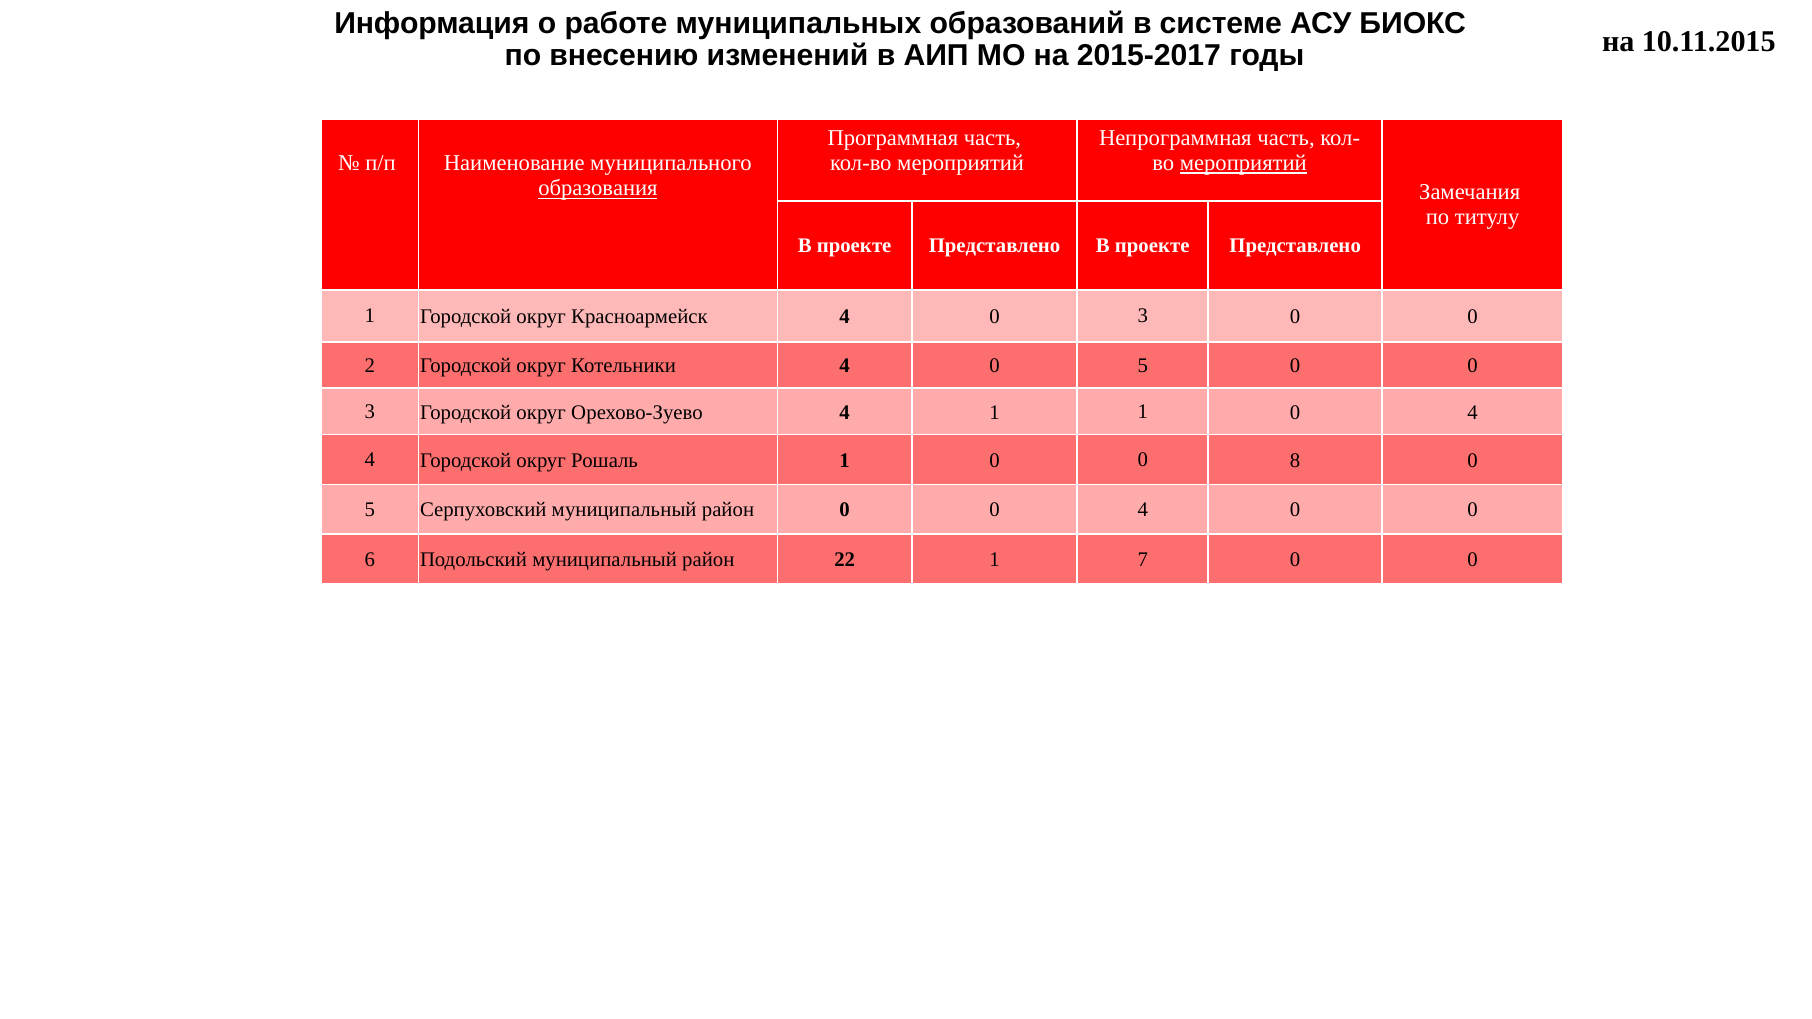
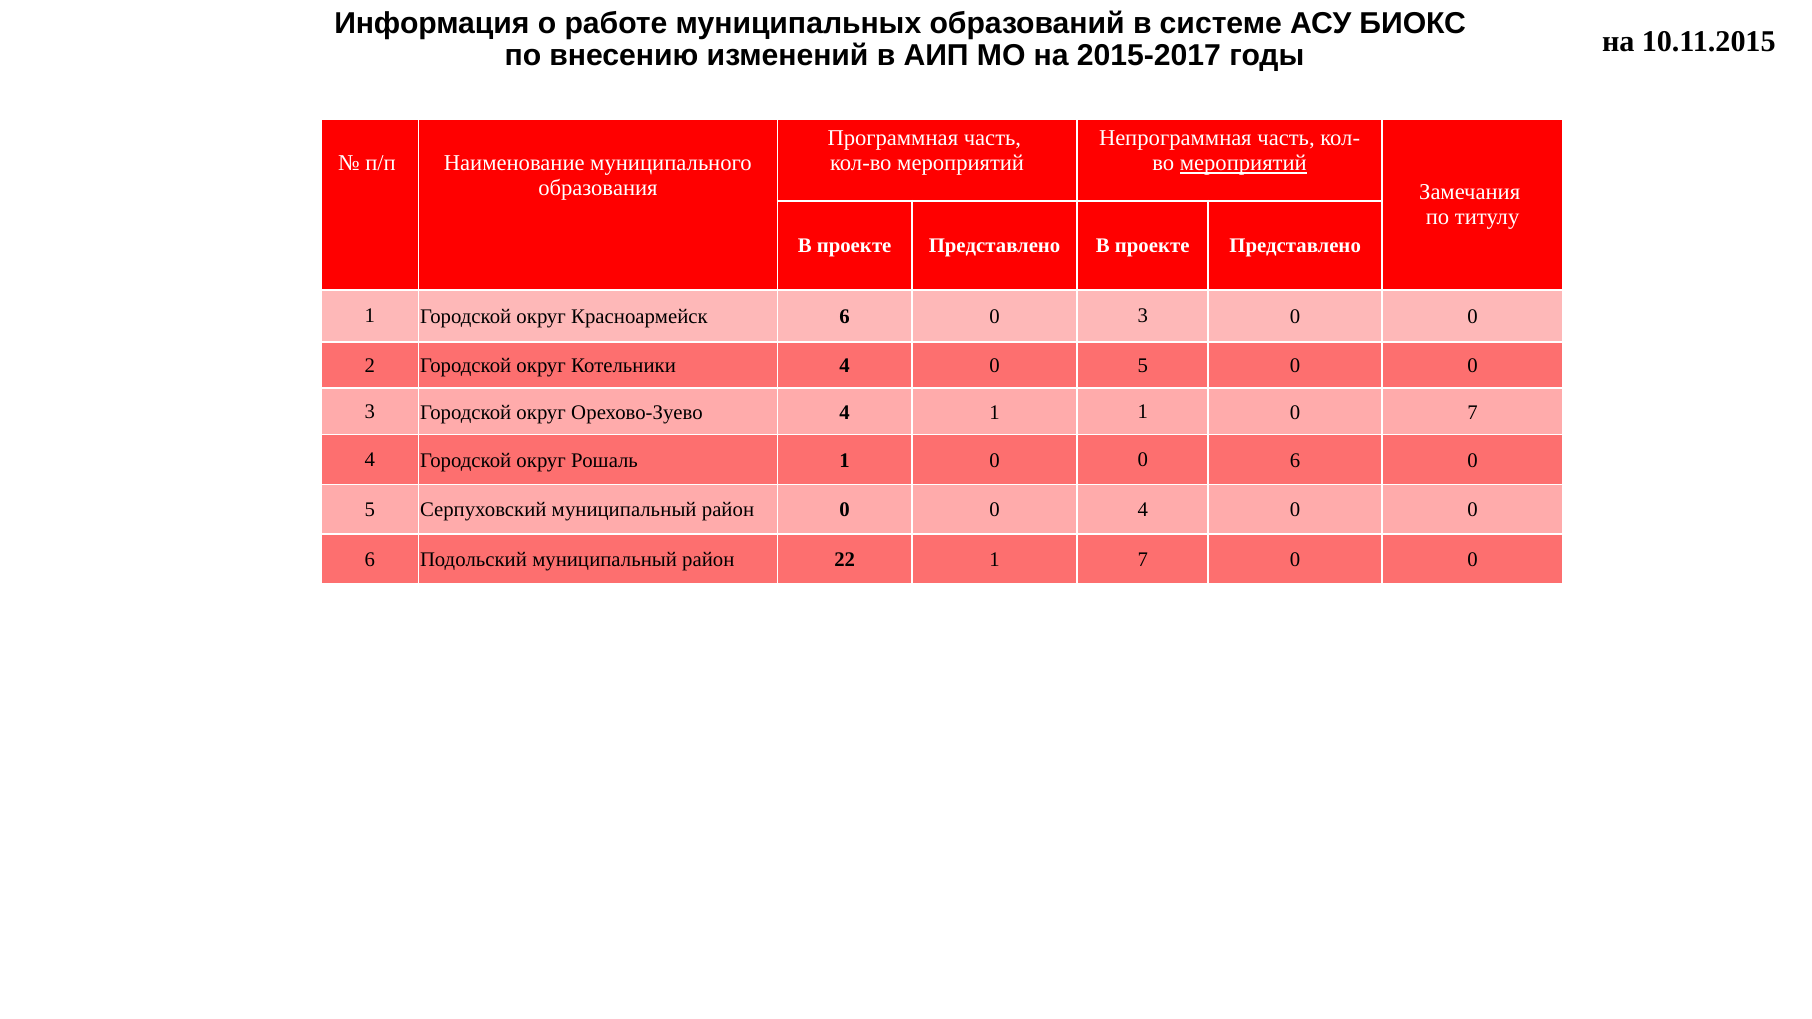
образования underline: present -> none (598, 189)
Красноармейск 4: 4 -> 6 (845, 317)
1 0 4: 4 -> 7 (1473, 412)
1 0 0 8: 8 -> 6 (1295, 460)
